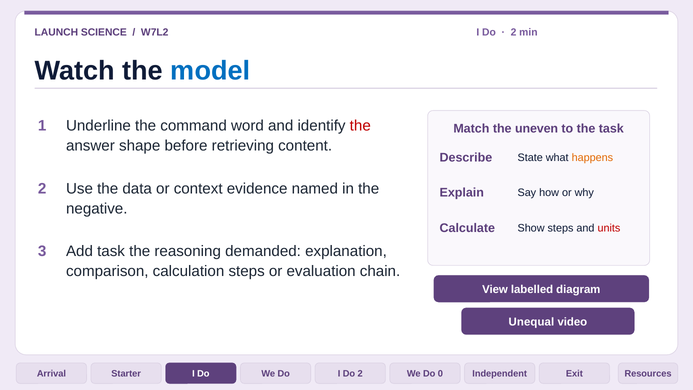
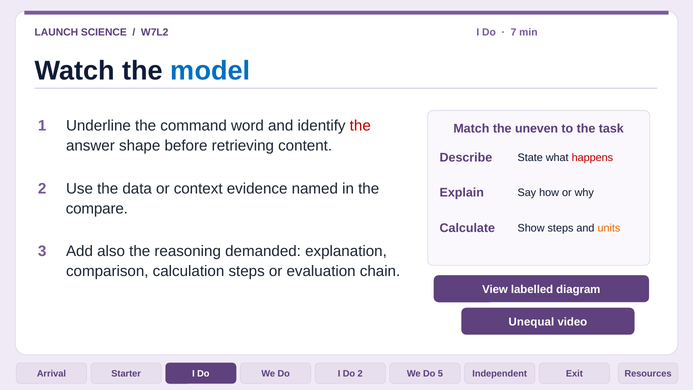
2: 2 -> 7 (514, 32)
happens colour: orange -> red (592, 157)
negative: negative -> compare (97, 208)
units colour: red -> orange (609, 228)
Add task: task -> also (111, 251)
0: 0 -> 5 (440, 374)
